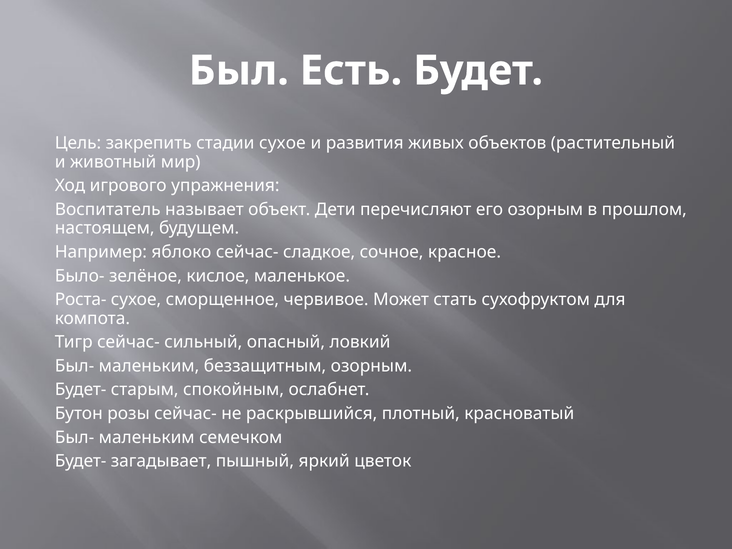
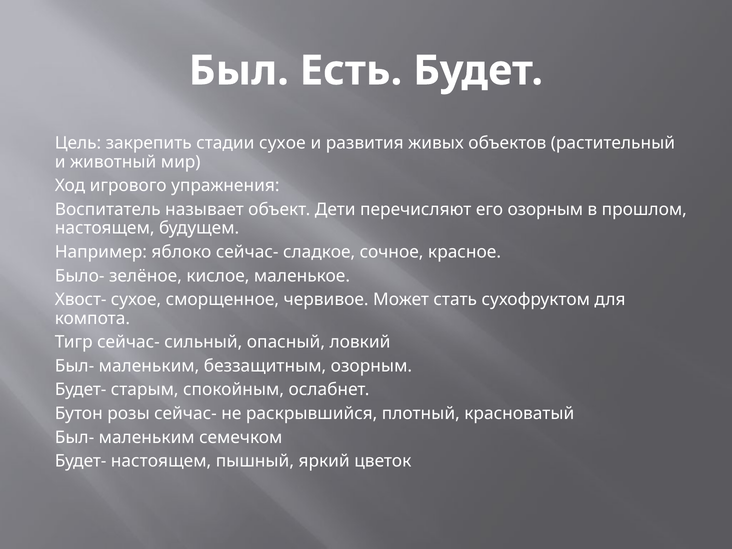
Роста-: Роста- -> Хвост- (81, 300)
Будет- загадывает: загадывает -> настоящем (161, 461)
